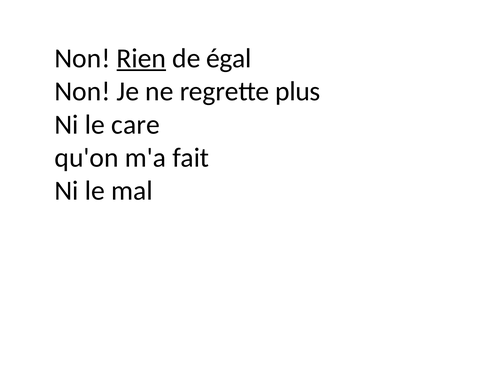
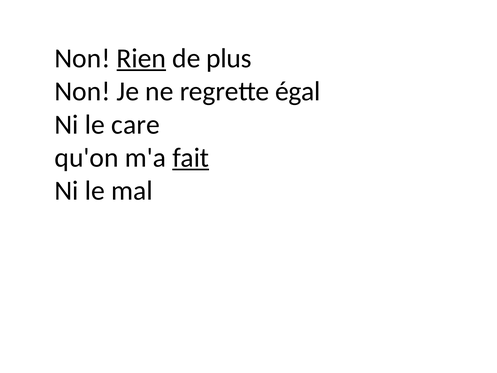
égal: égal -> plus (229, 58)
plus: plus -> égal (298, 91)
fait underline: none -> present (191, 158)
